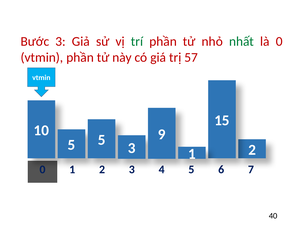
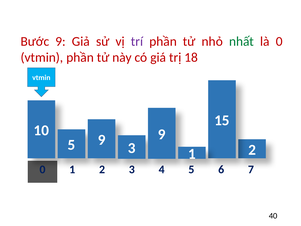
Bước 3: 3 -> 9 (61, 41)
trí colour: green -> purple (137, 41)
57: 57 -> 18 (191, 57)
5 5: 5 -> 9 (102, 140)
